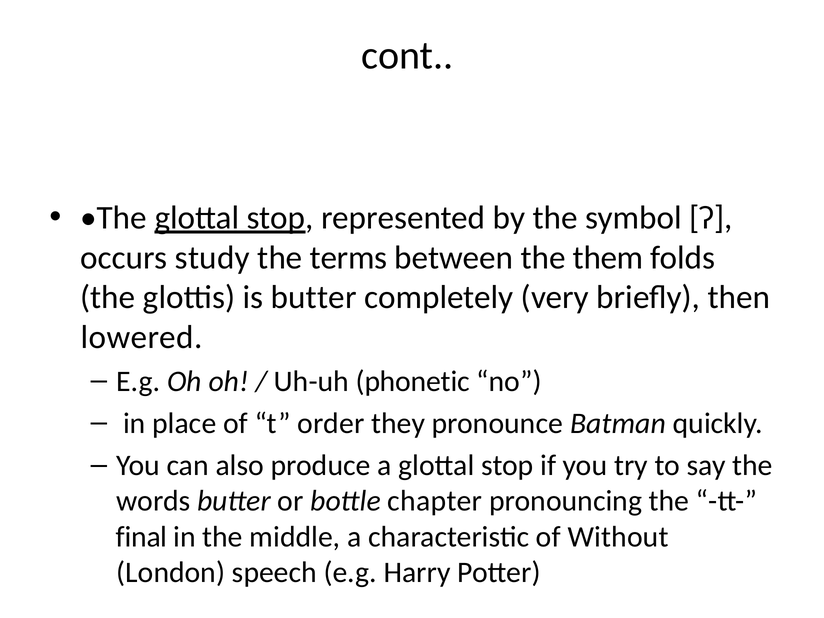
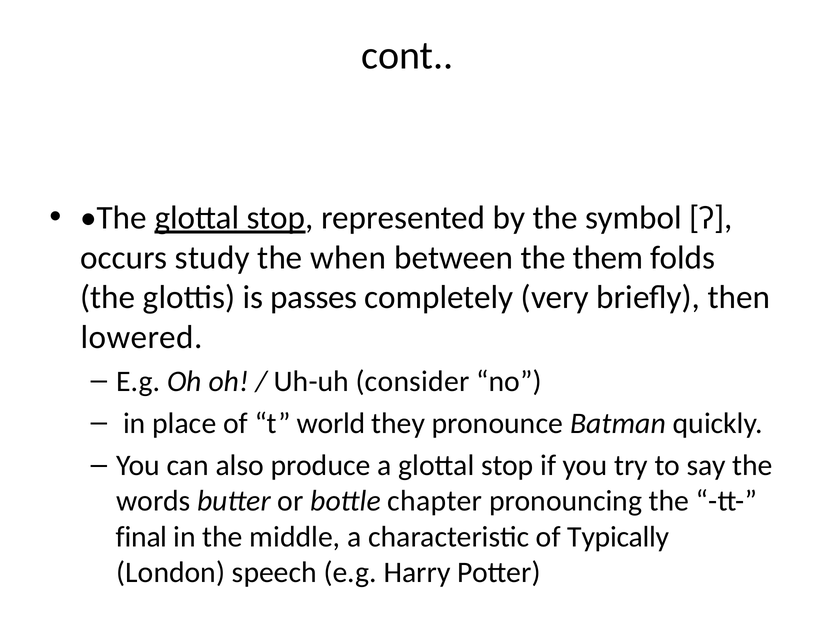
terms: terms -> when (348, 258)
is butter: butter -> passes (314, 297)
phonetic: phonetic -> consider (413, 381)
order: order -> world (331, 423)
Without: Without -> Typically (618, 537)
